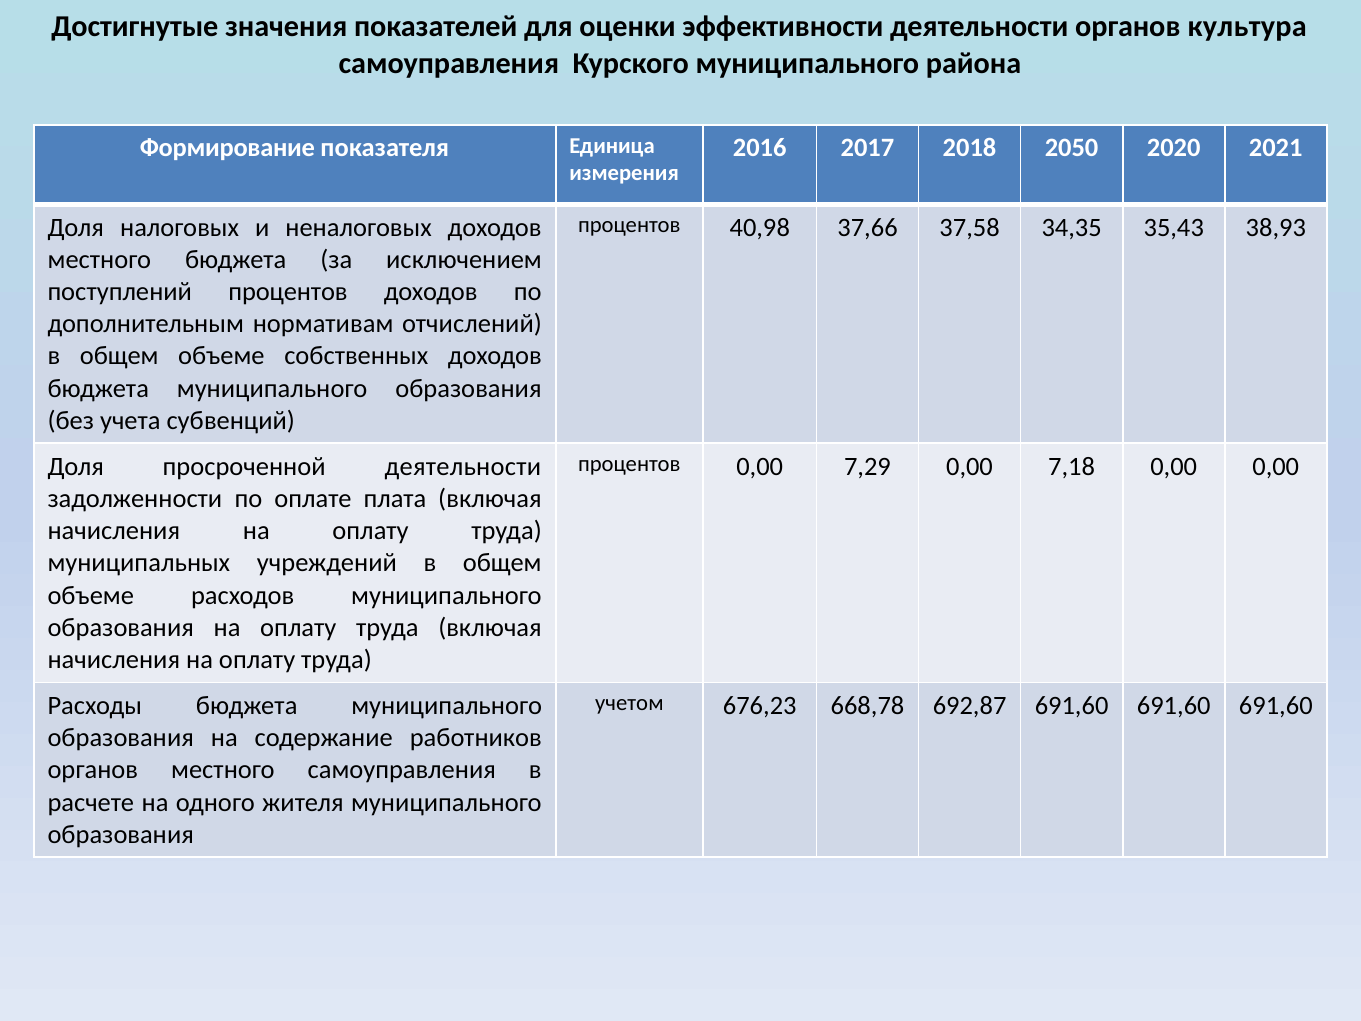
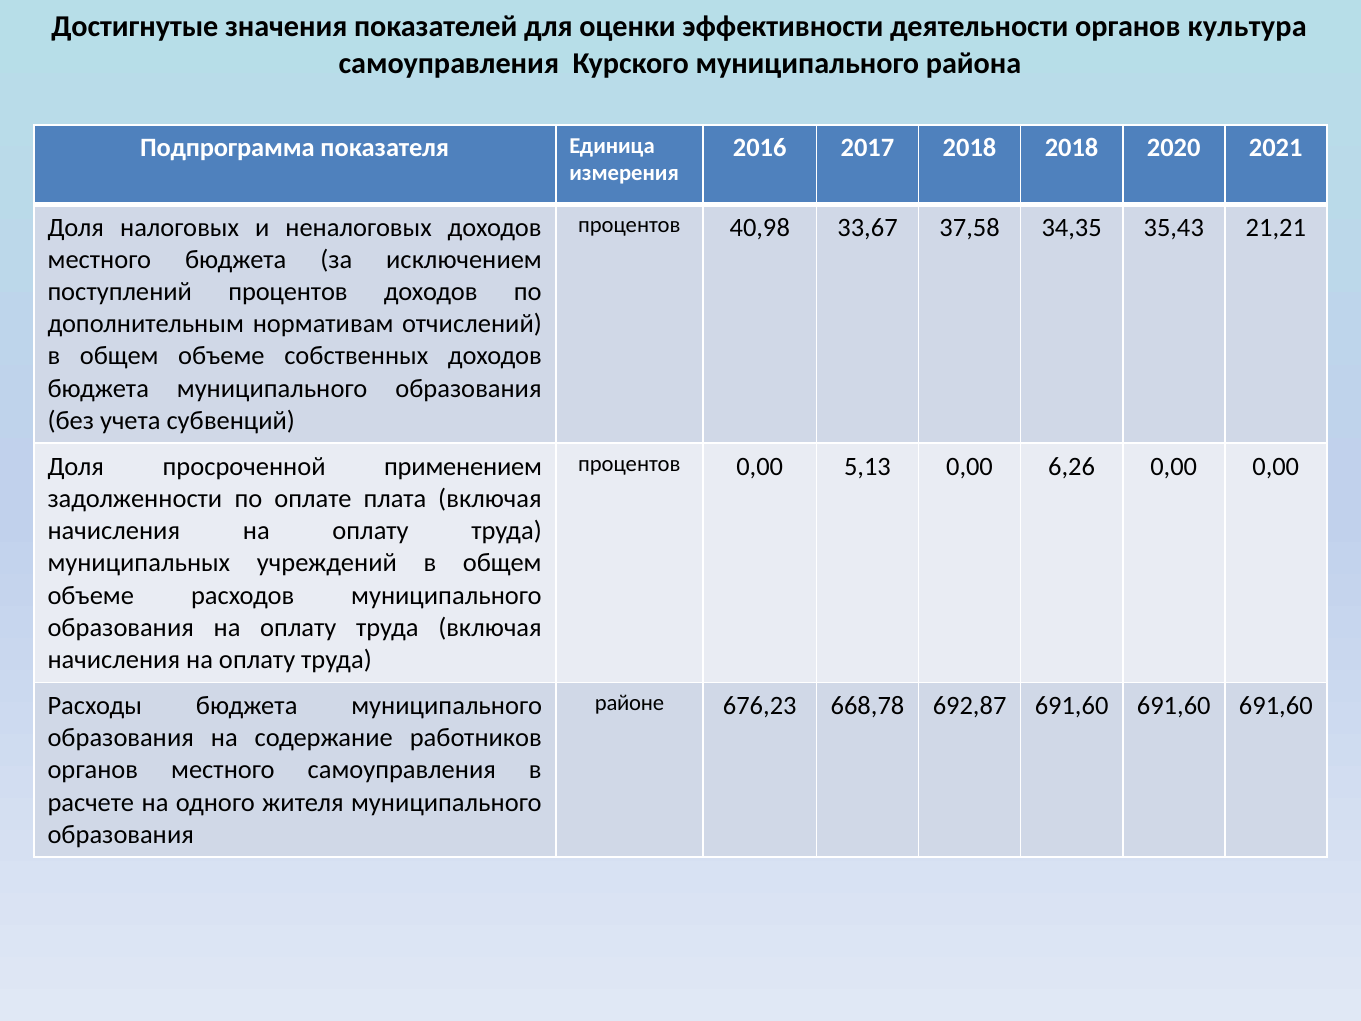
Формирование: Формирование -> Подпрограмма (227, 148)
2018 2050: 2050 -> 2018 (1072, 148)
37,66: 37,66 -> 33,67 (868, 227)
38,93: 38,93 -> 21,21 (1276, 227)
7,29: 7,29 -> 5,13 (867, 466)
7,18: 7,18 -> 6,26 (1072, 466)
просроченной деятельности: деятельности -> применением (463, 466)
учетом: учетом -> районе (629, 703)
